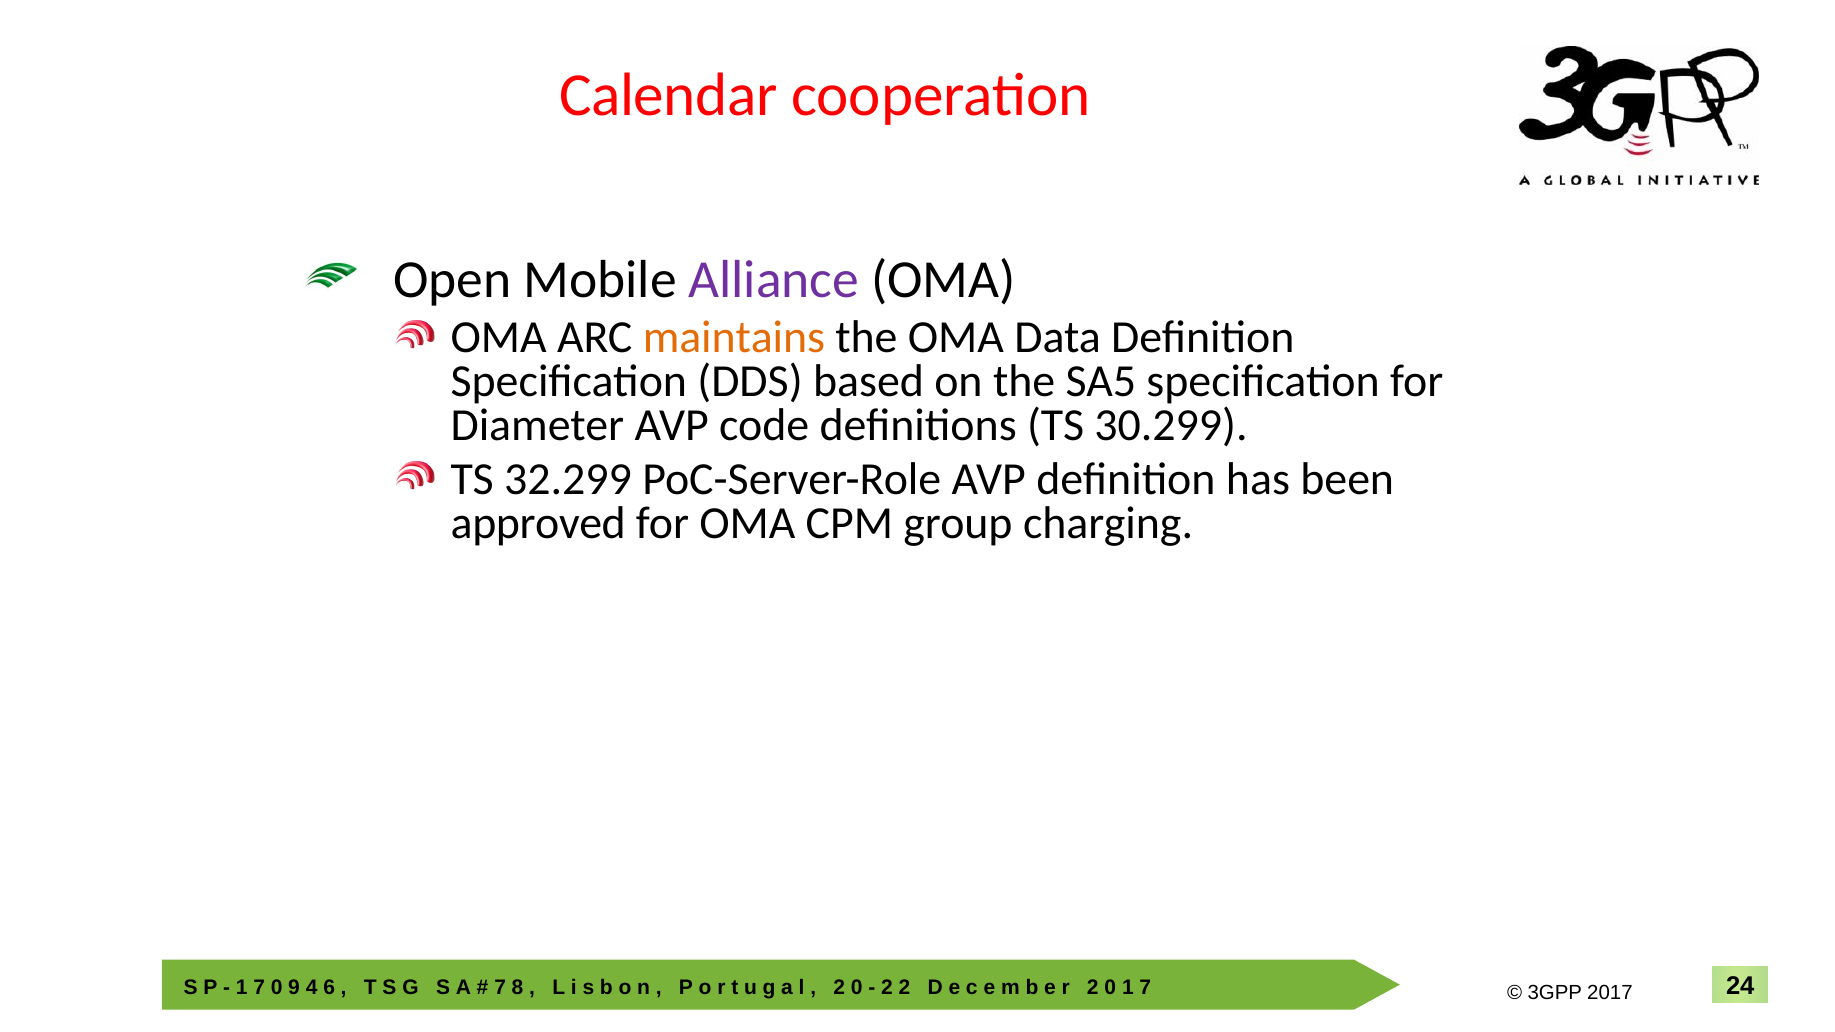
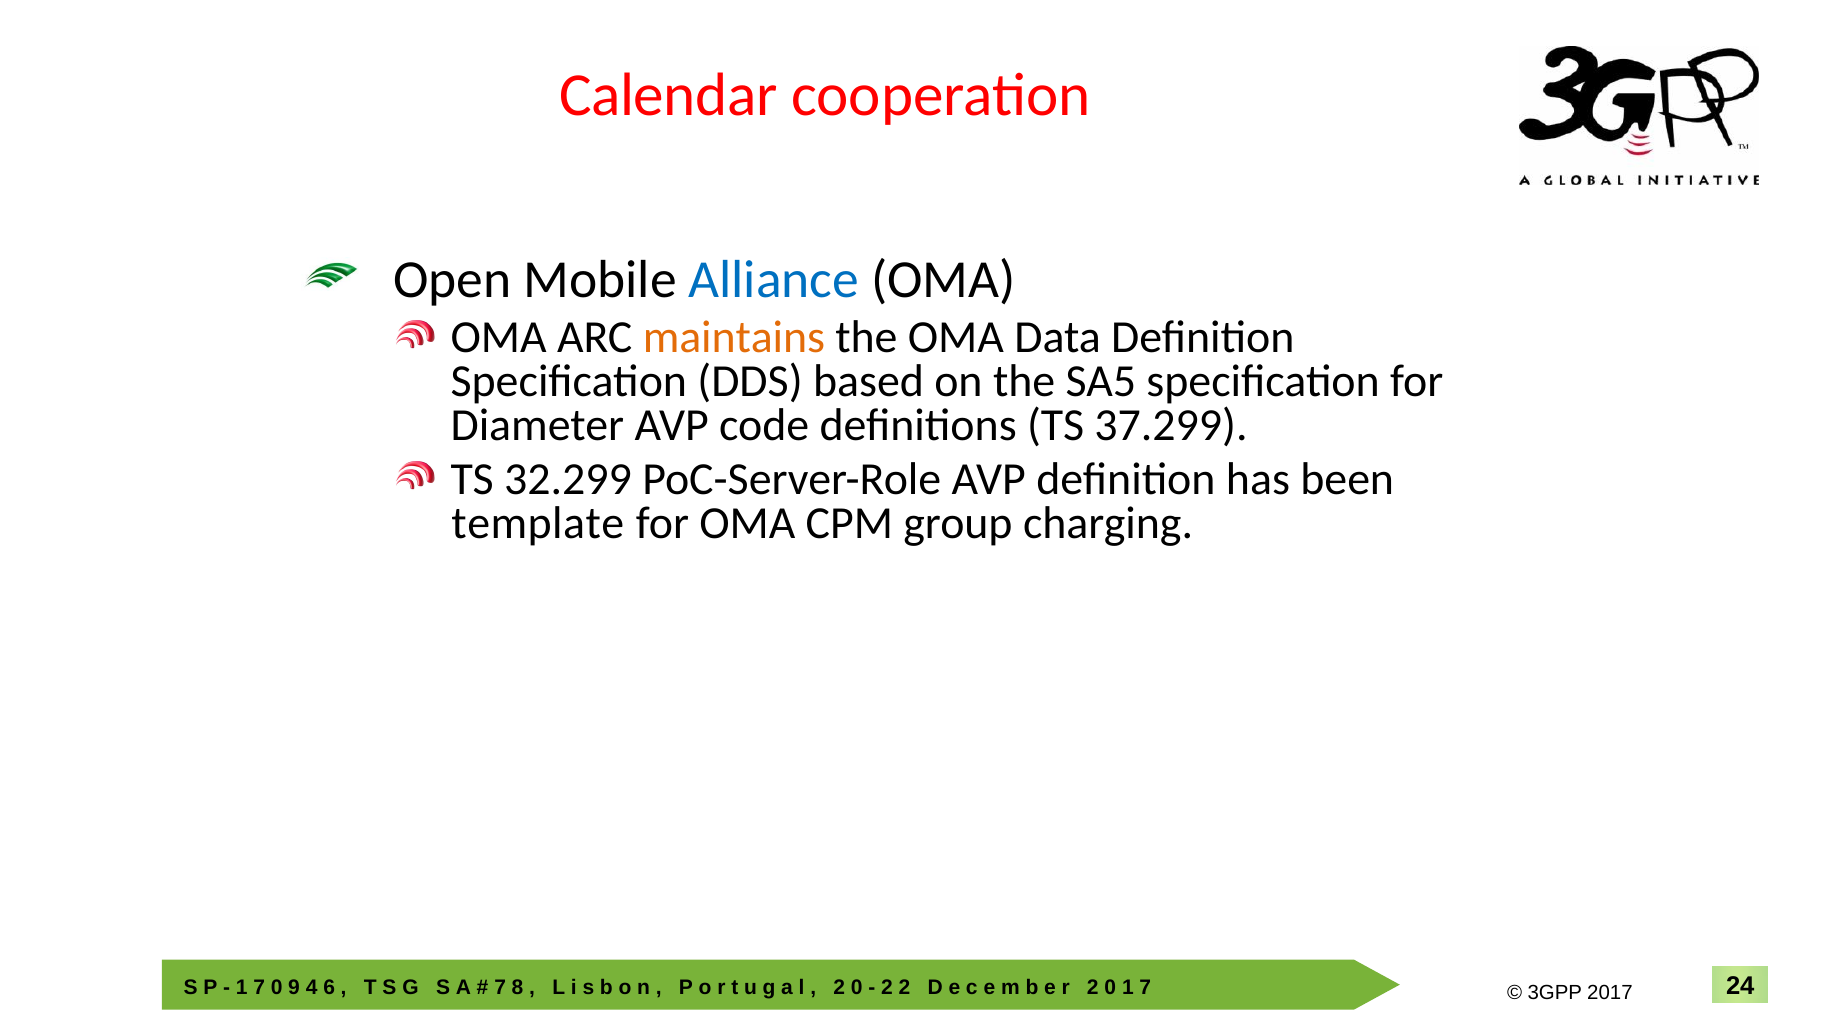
Alliance colour: purple -> blue (774, 280)
30.299: 30.299 -> 37.299 (1171, 426)
approved: approved -> template (538, 523)
